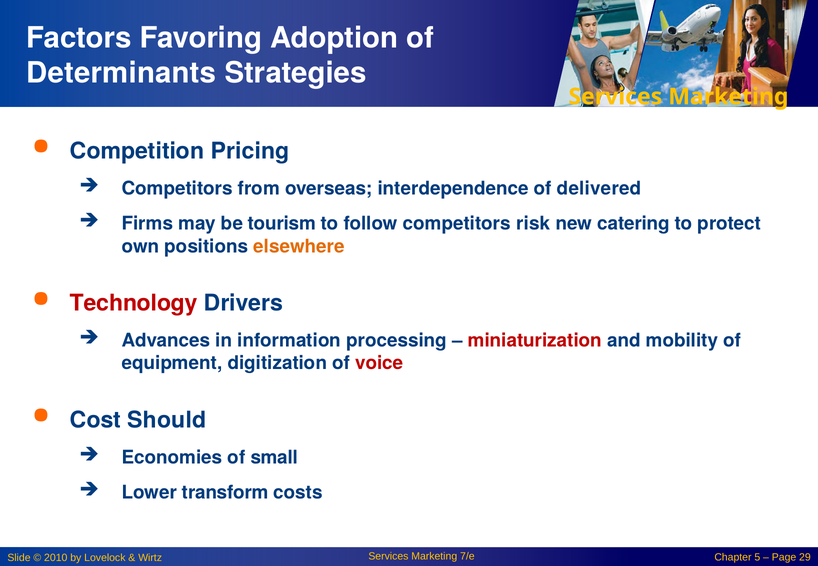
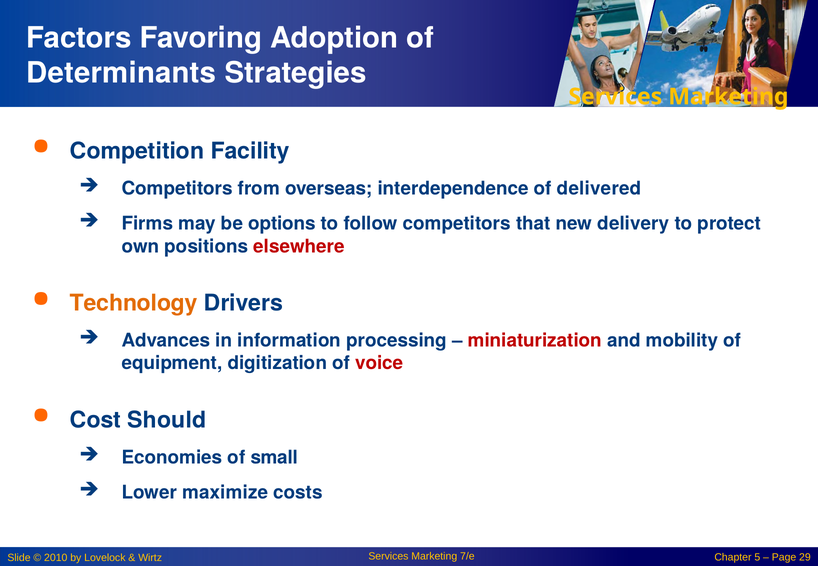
Pricing: Pricing -> Facility (250, 151)
tourism: tourism -> options (282, 224)
risk: risk -> that (533, 224)
catering: catering -> delivery (633, 224)
elsewhere colour: orange -> red (299, 247)
Technology colour: red -> orange (134, 303)
transform: transform -> maximize (225, 493)
